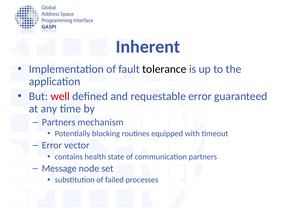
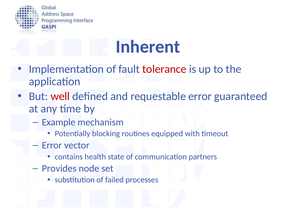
tolerance colour: black -> red (164, 69)
Partners: Partners -> Example (59, 122)
Message: Message -> Provides (59, 168)
